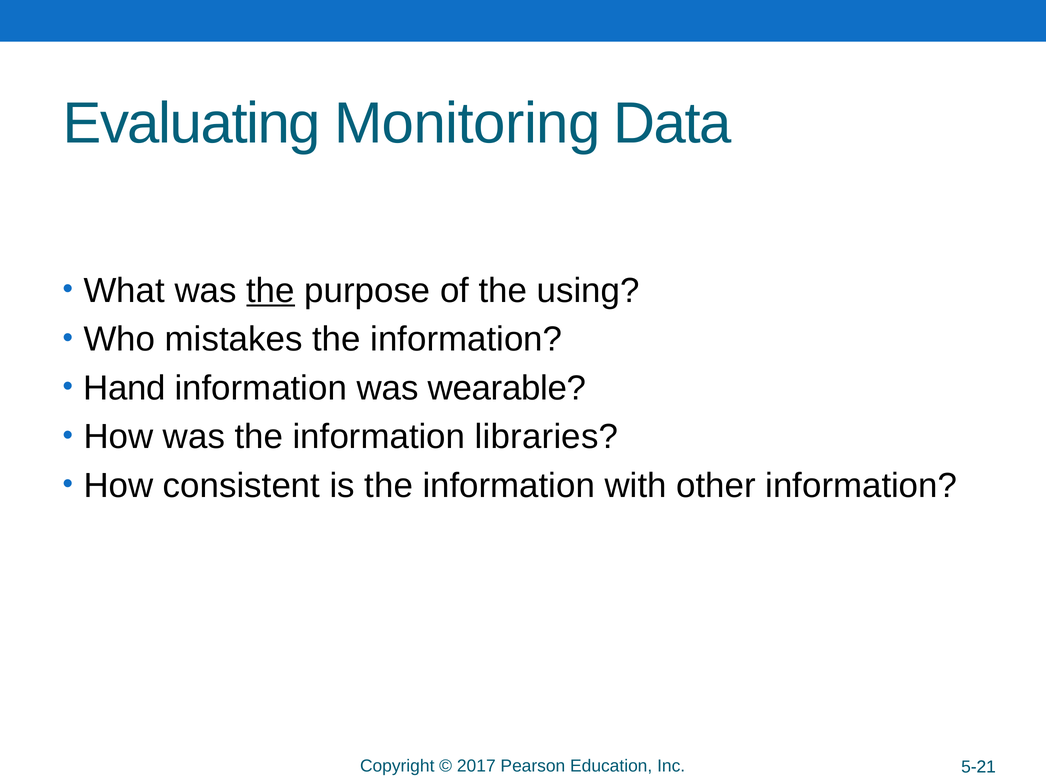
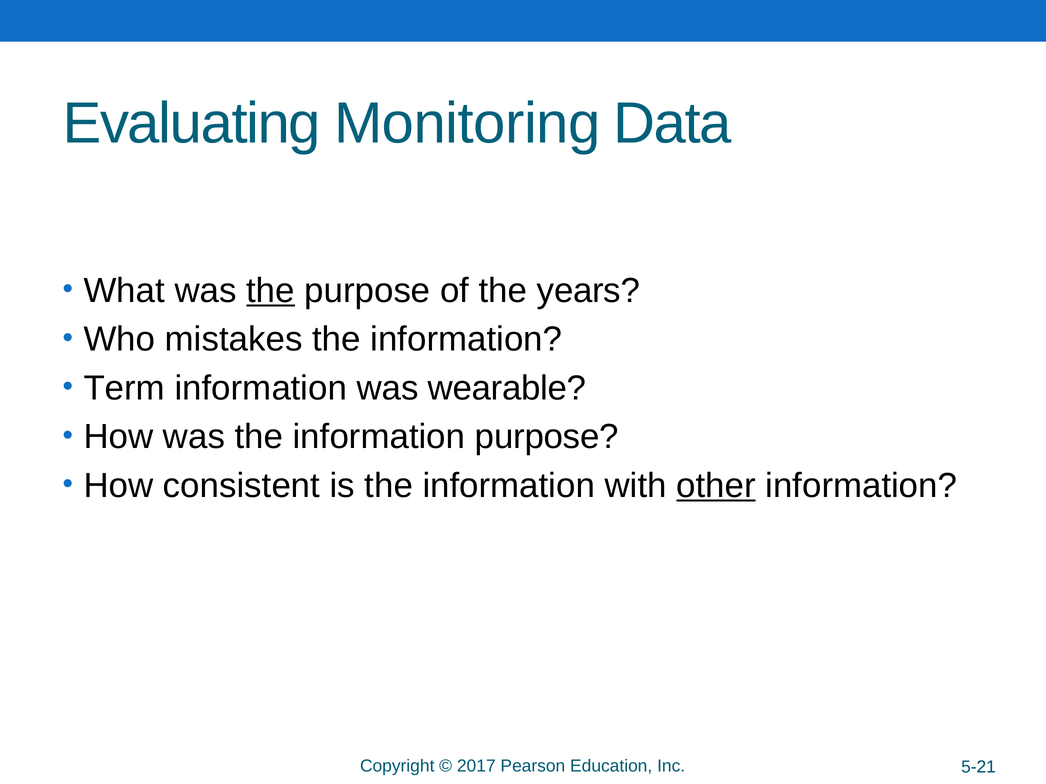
using: using -> years (588, 291)
Hand: Hand -> Term (124, 388)
information libraries: libraries -> purpose (547, 437)
other underline: none -> present (716, 486)
